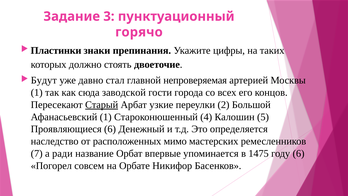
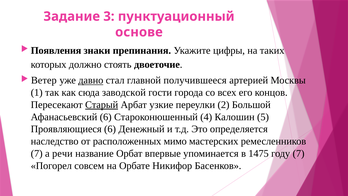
горячо: горячо -> основе (139, 32)
Пластинки: Пластинки -> Появления (56, 50)
Будут: Будут -> Ветер (44, 80)
давно underline: none -> present (91, 80)
непроверяемая: непроверяемая -> получившееся (195, 80)
Афанасьевский 1: 1 -> 6 (106, 117)
ради: ради -> речи (62, 153)
году 6: 6 -> 7 (299, 153)
